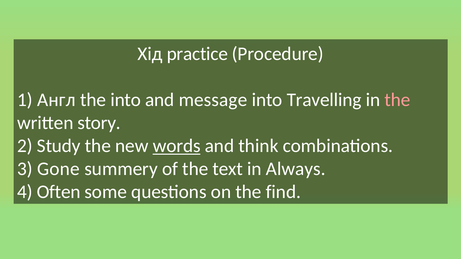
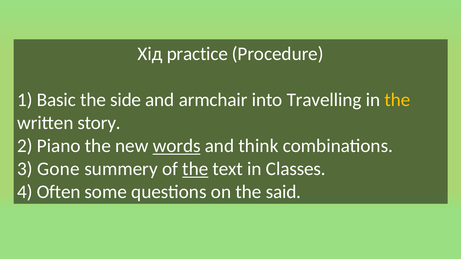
Англ: Англ -> Basic (56, 100)
the into: into -> side (126, 100)
message: message -> armchair (213, 100)
the colour: pink -> yellow (397, 100)
Study: Study -> Piano (59, 146)
the underline: none -> present (195, 169)
Always: Always -> Classes (296, 169)
find: find -> said (283, 192)
